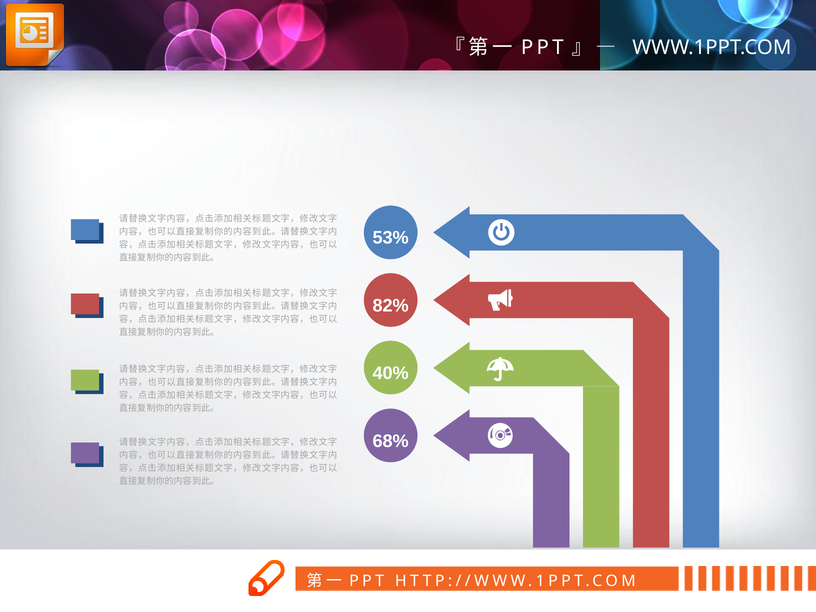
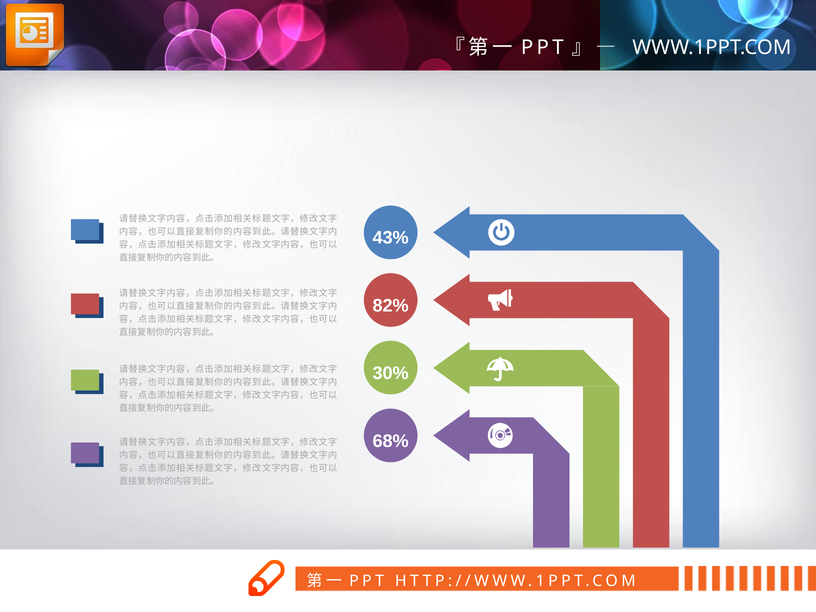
53%: 53% -> 43% (391, 238)
40%: 40% -> 30% (391, 373)
